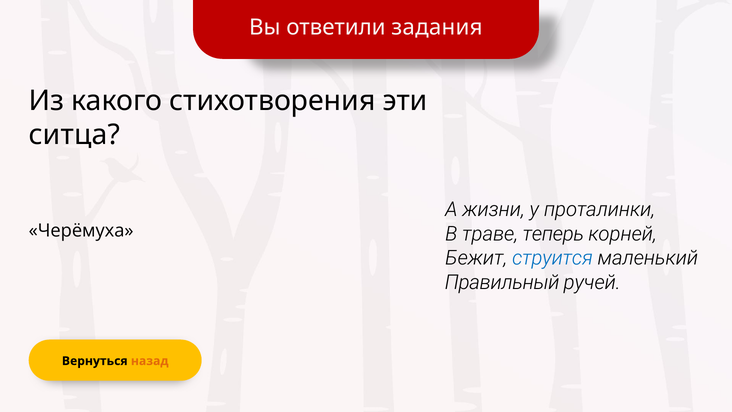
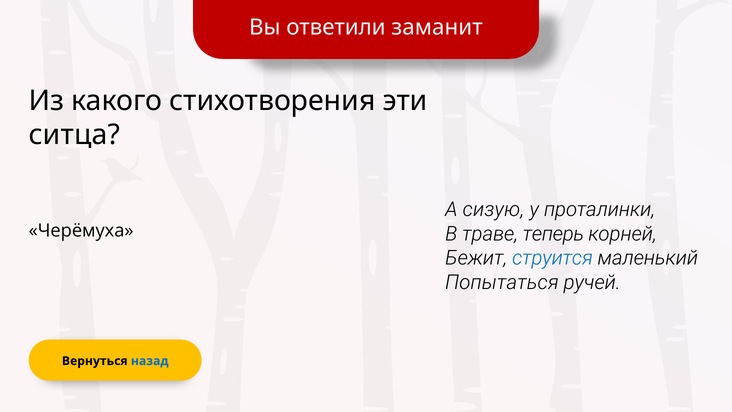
задания: задания -> заманит (437, 27)
жизни: жизни -> сизую (493, 209)
Правильный: Правильный -> Попытаться (502, 283)
назад colour: orange -> blue (150, 361)
